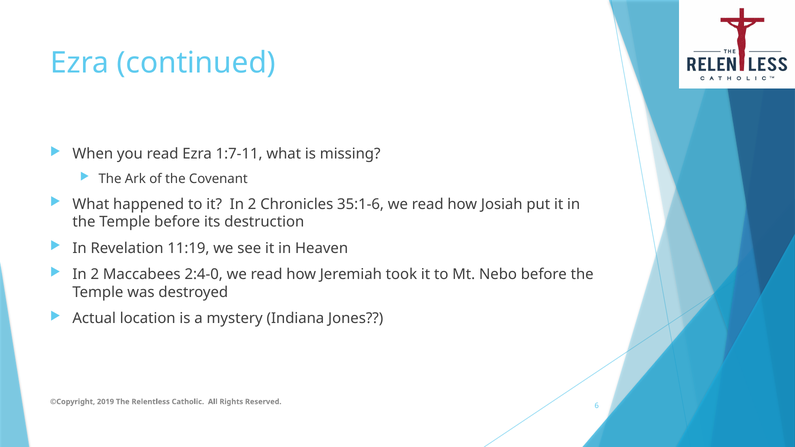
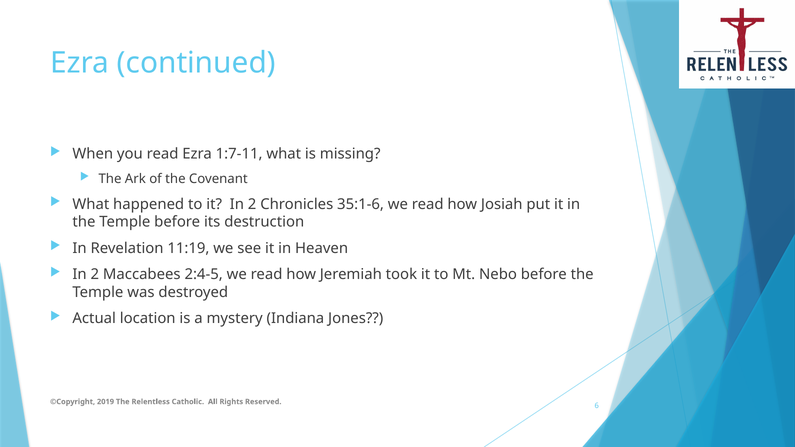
2:4-0: 2:4-0 -> 2:4-5 (204, 274)
